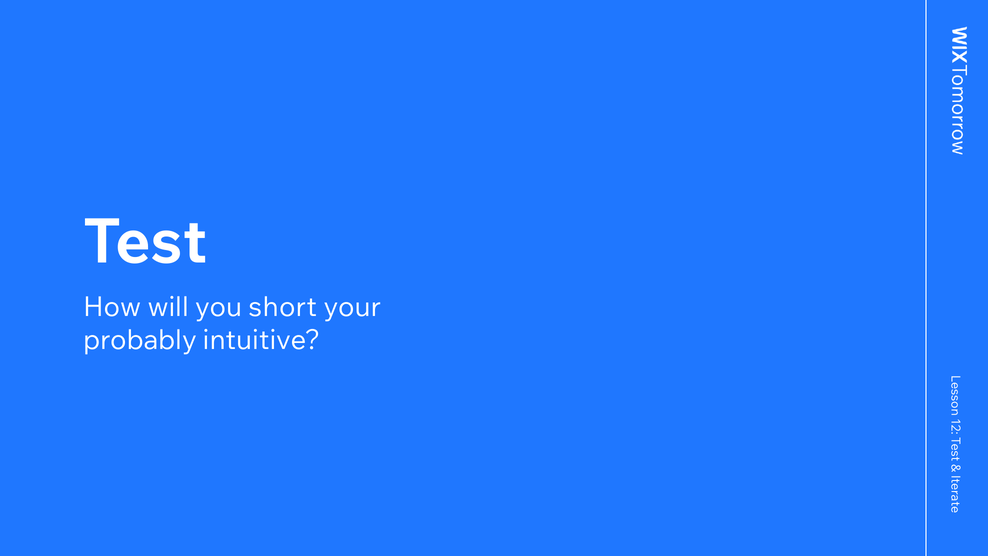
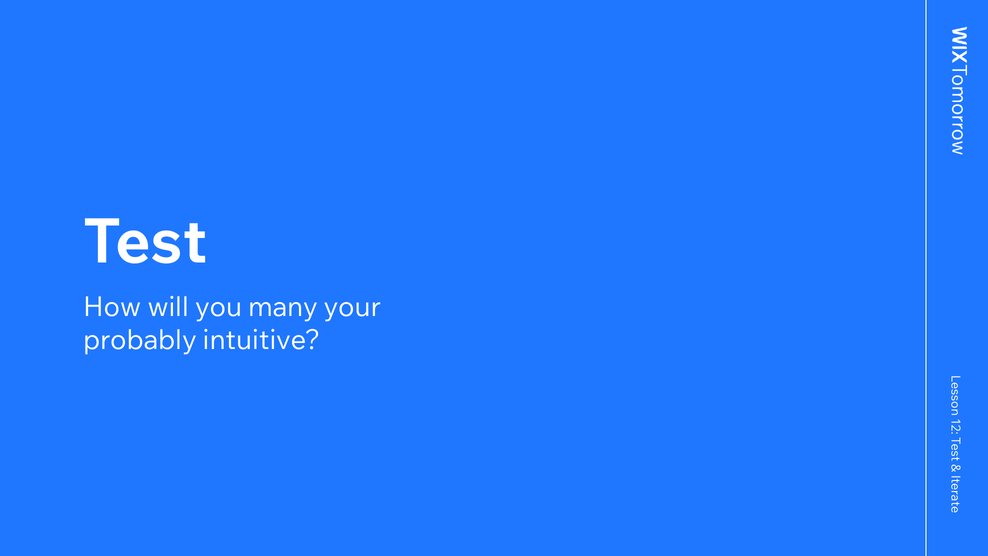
short: short -> many (283, 307)
